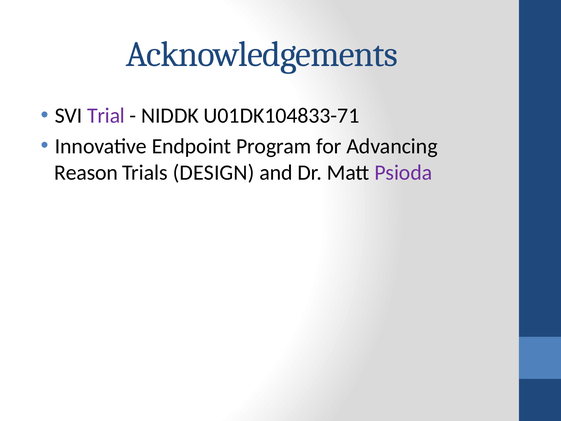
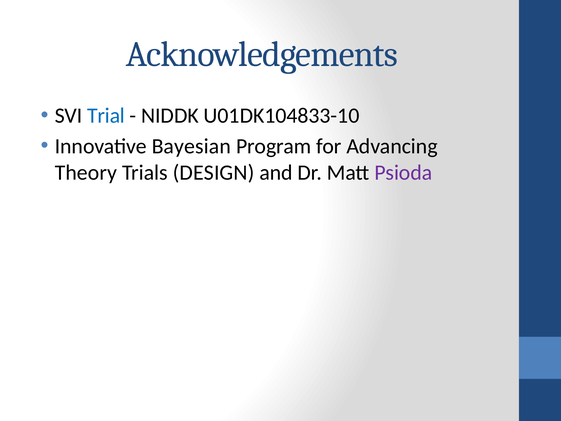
Trial colour: purple -> blue (106, 116)
U01DK104833-71: U01DK104833-71 -> U01DK104833-10 (282, 116)
Endpoint: Endpoint -> Bayesian (191, 146)
Reason: Reason -> Theory (86, 172)
